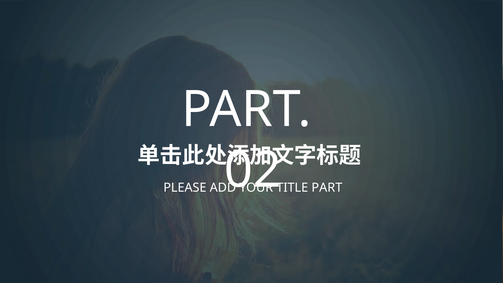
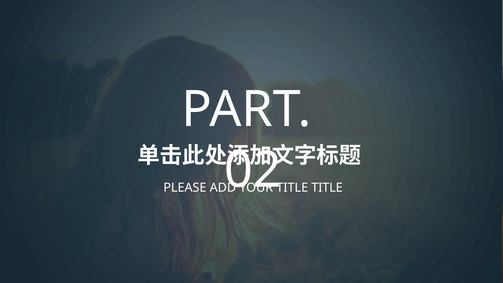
TITLE PART: PART -> TITLE (327, 188)
